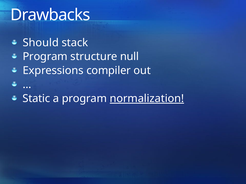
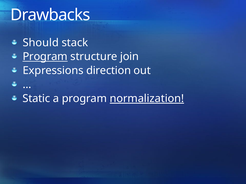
Program underline: none -> present (45, 57)
null: null -> join (129, 57)
compiler: compiler -> direction (109, 71)
